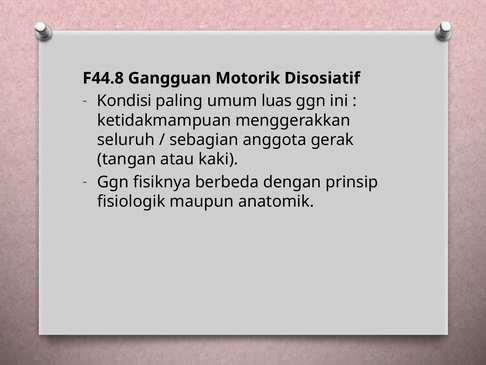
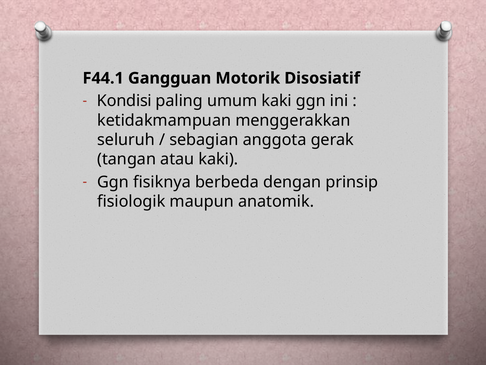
F44.8: F44.8 -> F44.1 (103, 78)
umum luas: luas -> kaki (277, 101)
